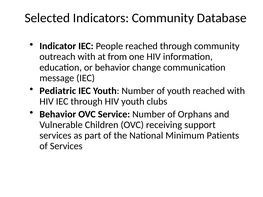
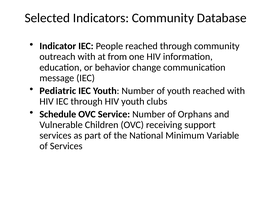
Behavior: Behavior -> Schedule (58, 114)
Patients: Patients -> Variable (223, 136)
